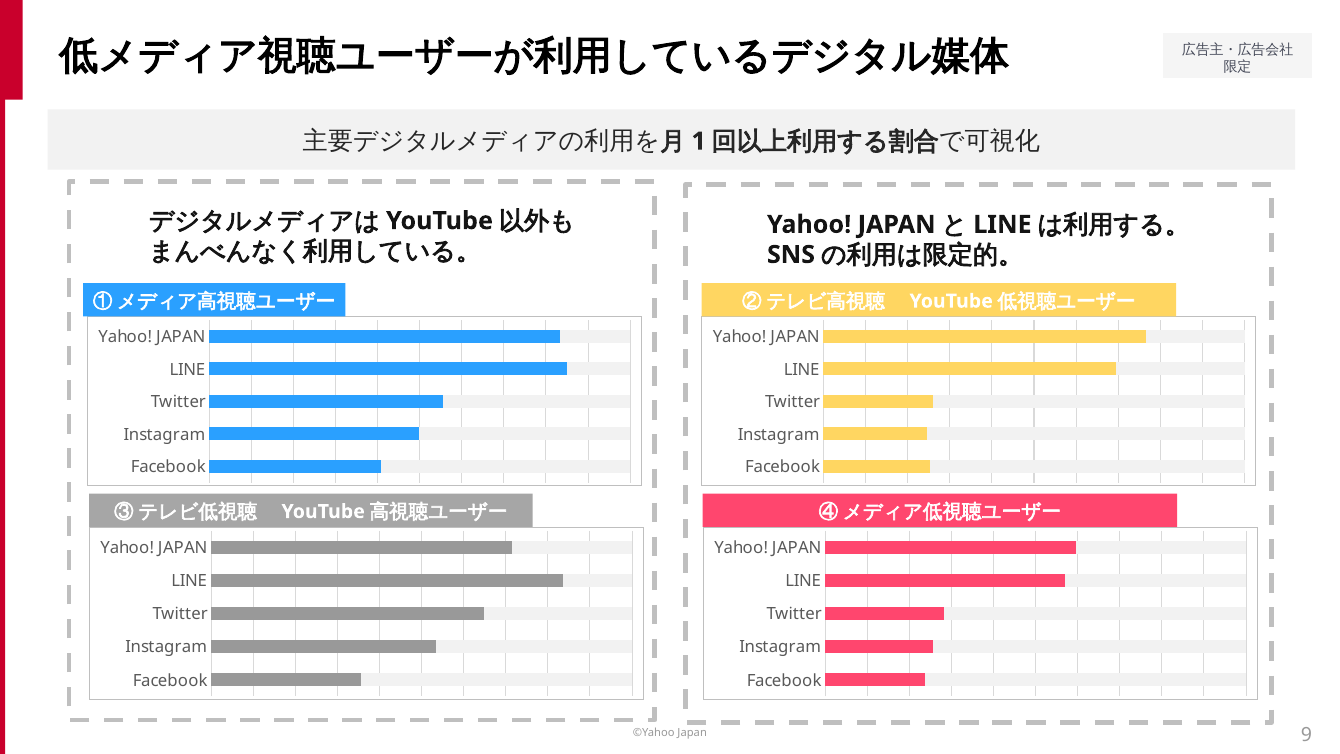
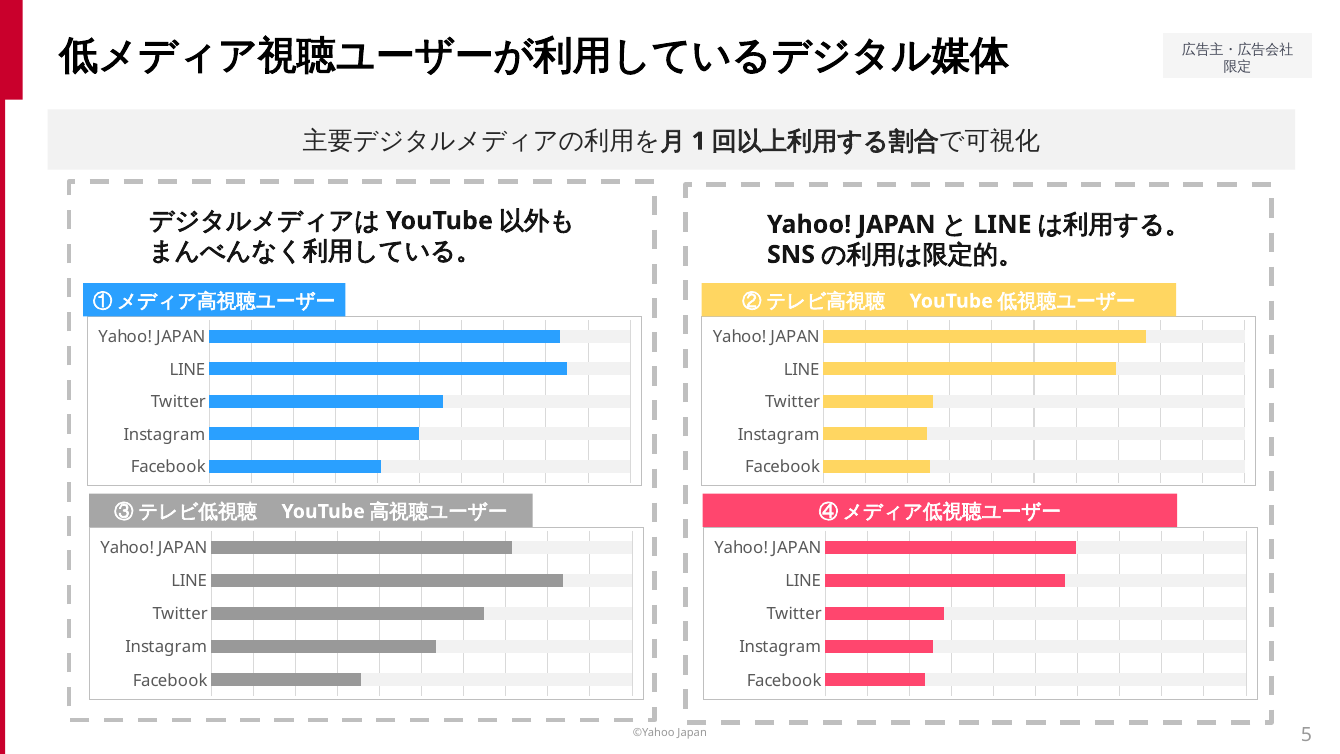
9: 9 -> 5 (1306, 735)
